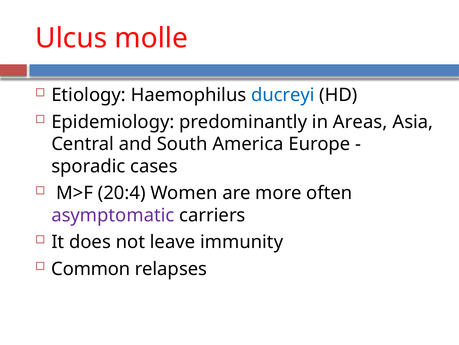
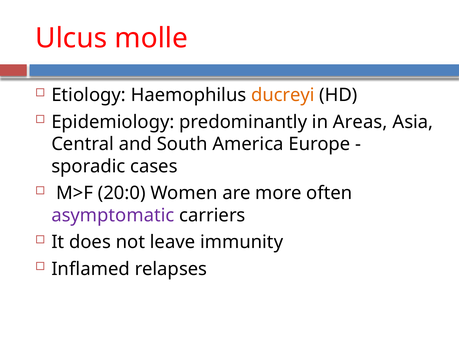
ducreyi colour: blue -> orange (283, 95)
20:4: 20:4 -> 20:0 (122, 193)
Common: Common -> Inflamed (91, 268)
